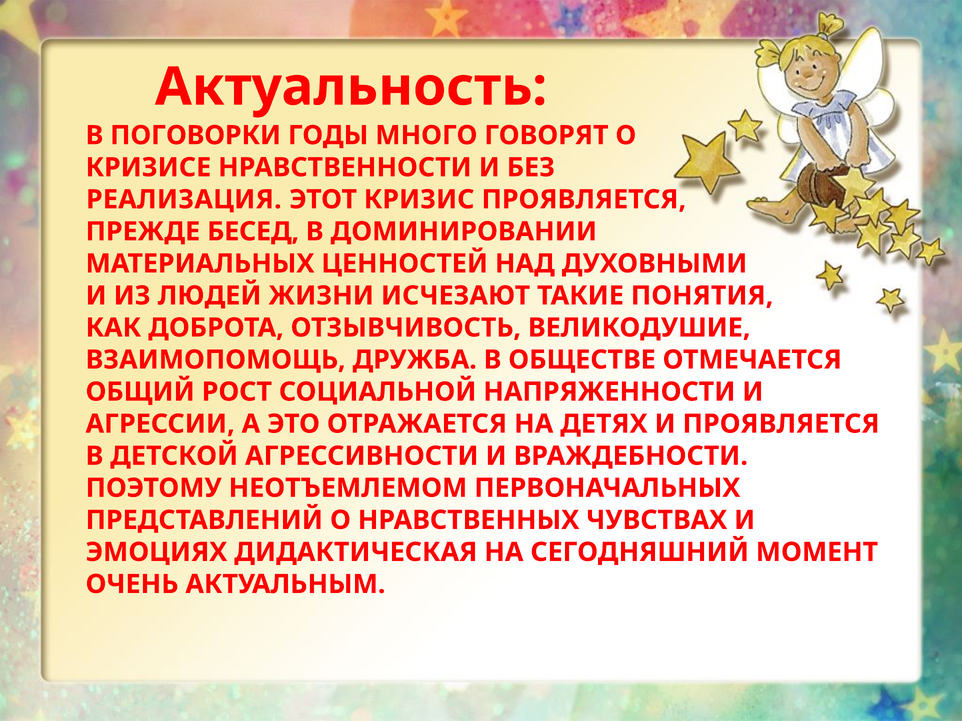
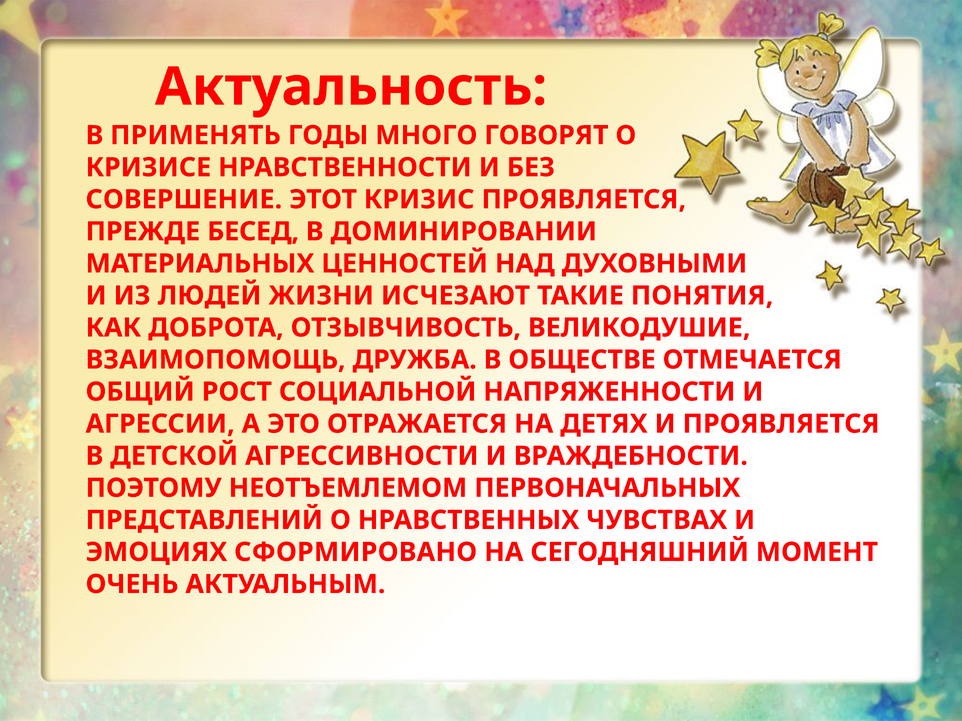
ПОГОВОРКИ: ПОГОВОРКИ -> ПРИМЕНЯТЬ (195, 135)
РЕАЛИЗАЦИЯ: РЕАЛИЗАЦИЯ -> СОВЕРШЕНИЕ (184, 200)
ДИДАКТИЧЕСКАЯ: ДИДАКТИЧЕСКАЯ -> СФОРМИРОВАНО (356, 553)
